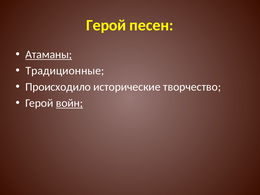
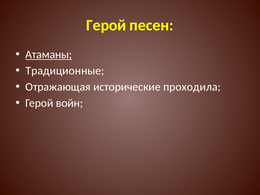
Происходило: Происходило -> Отражающая (58, 87)
творчество: творчество -> проходила (192, 87)
войн underline: present -> none (69, 103)
